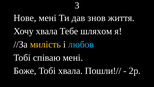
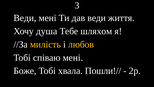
Нове: Нове -> Веди (25, 18)
дав знов: знов -> веди (97, 18)
Хочу хвала: хвала -> душа (47, 31)
любов colour: light blue -> yellow (81, 44)
